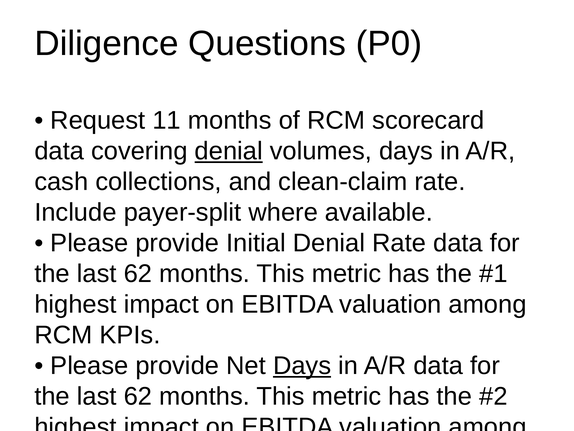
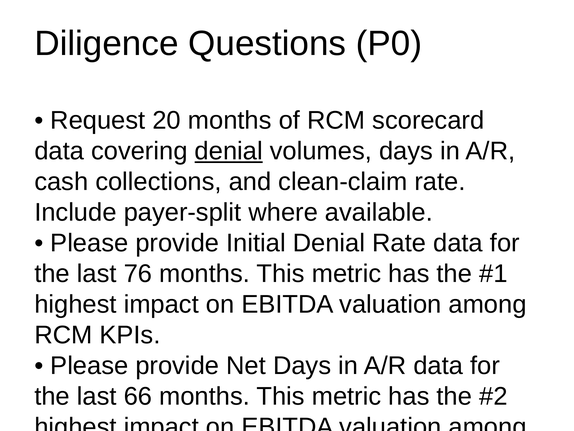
11: 11 -> 20 (167, 120)
62: 62 -> 76 (138, 273)
Days underline: present -> none (302, 365)
62: 62 -> 66 (138, 396)
